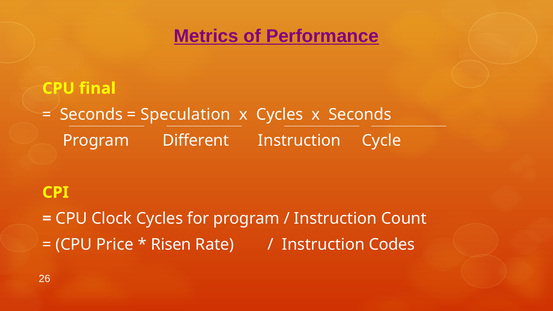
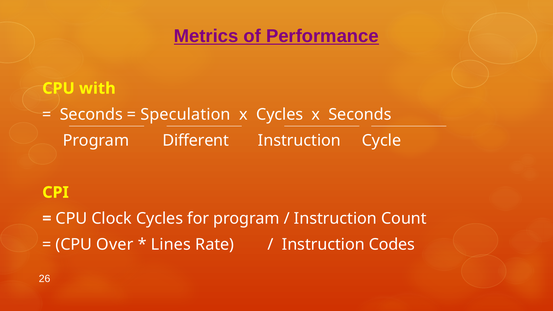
final: final -> with (97, 88)
Price: Price -> Over (115, 244)
Risen: Risen -> Lines (171, 244)
